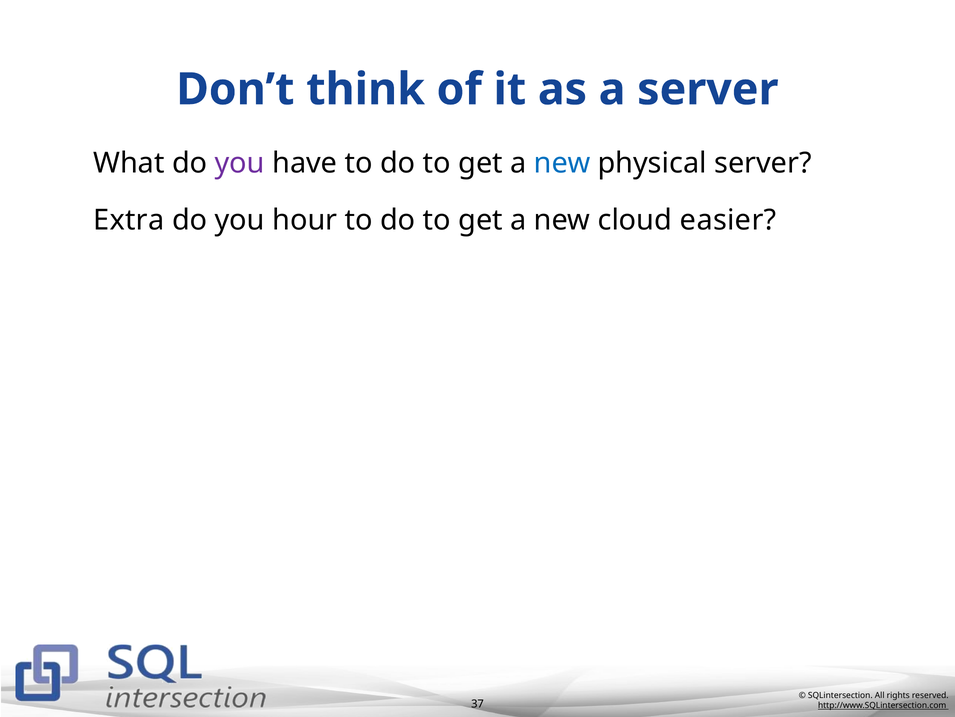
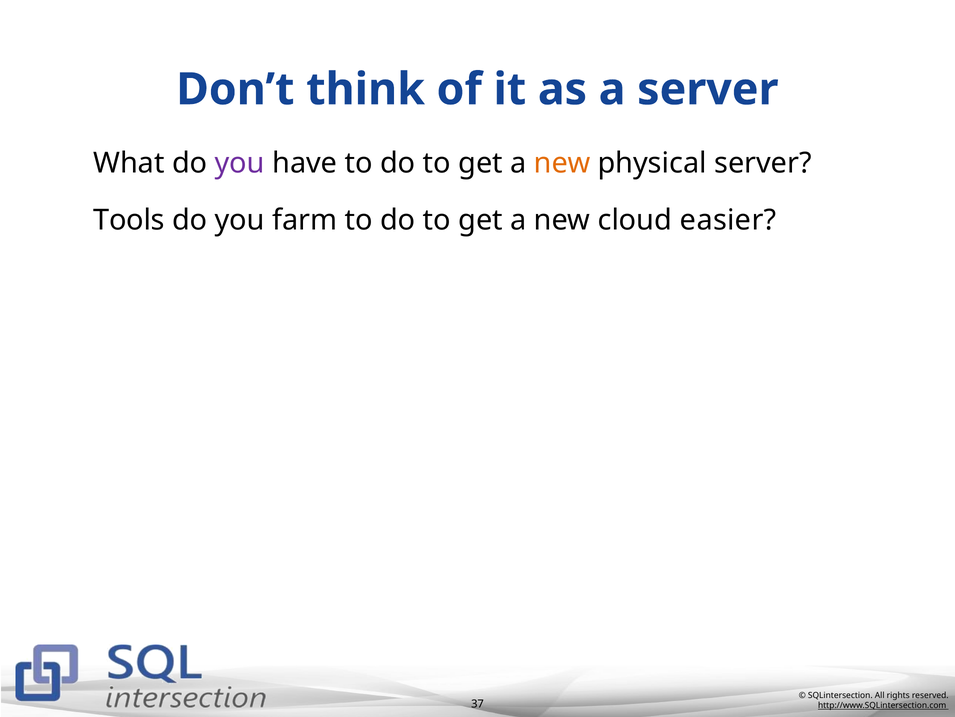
new colour: blue -> orange (562, 163)
Extra: Extra -> Tools (129, 220)
hour: hour -> farm (305, 220)
